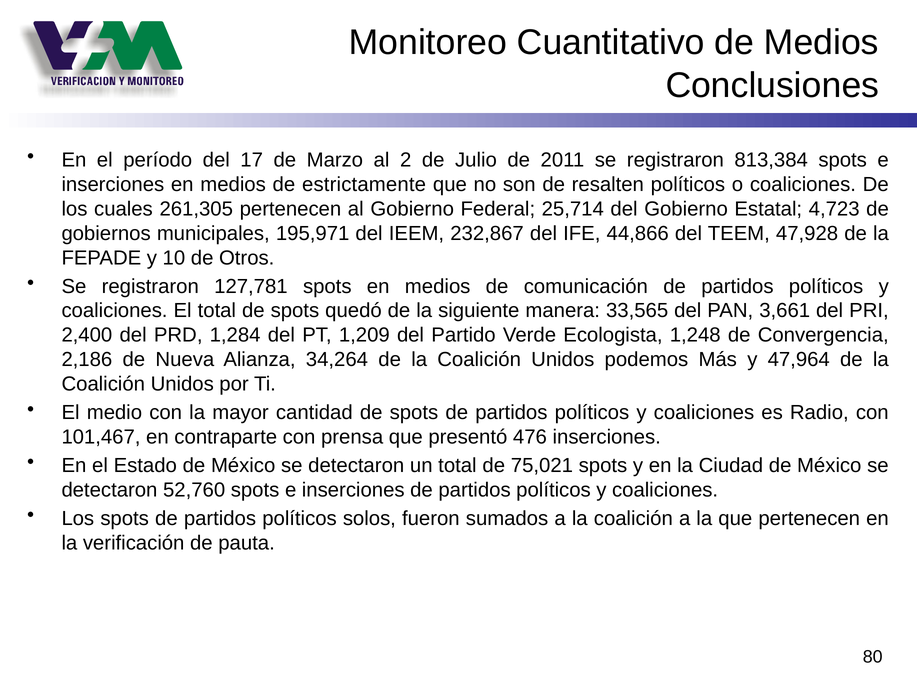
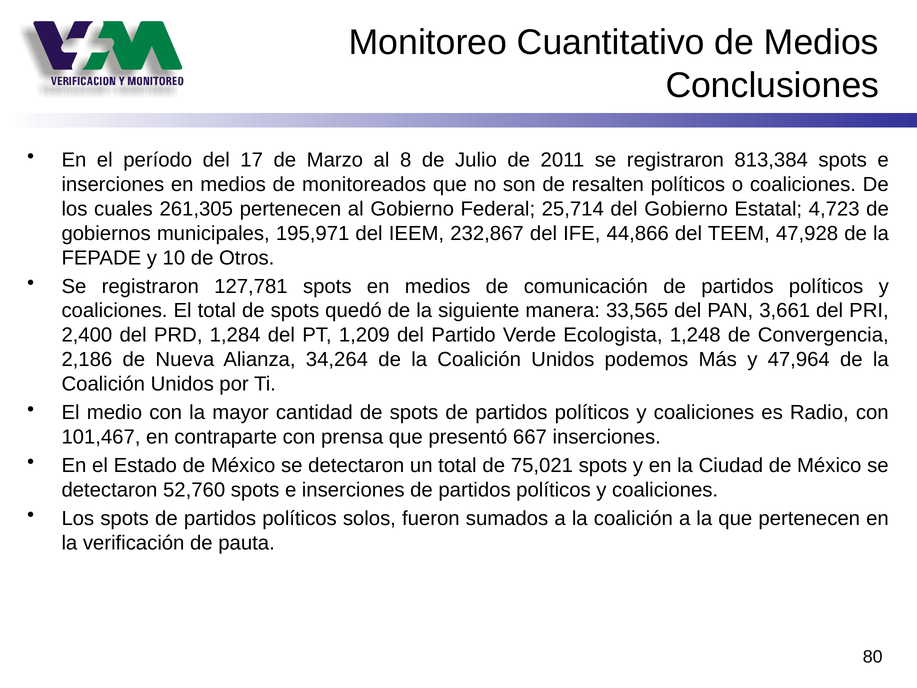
2: 2 -> 8 (406, 160)
estrictamente: estrictamente -> monitoreados (364, 184)
476: 476 -> 667 (530, 437)
